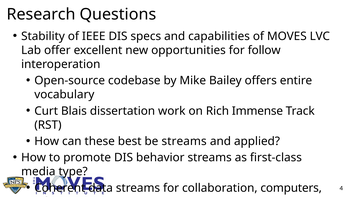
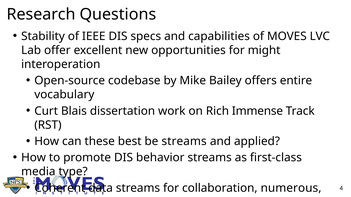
follow: follow -> might (264, 50)
computers: computers -> numerous (291, 188)
